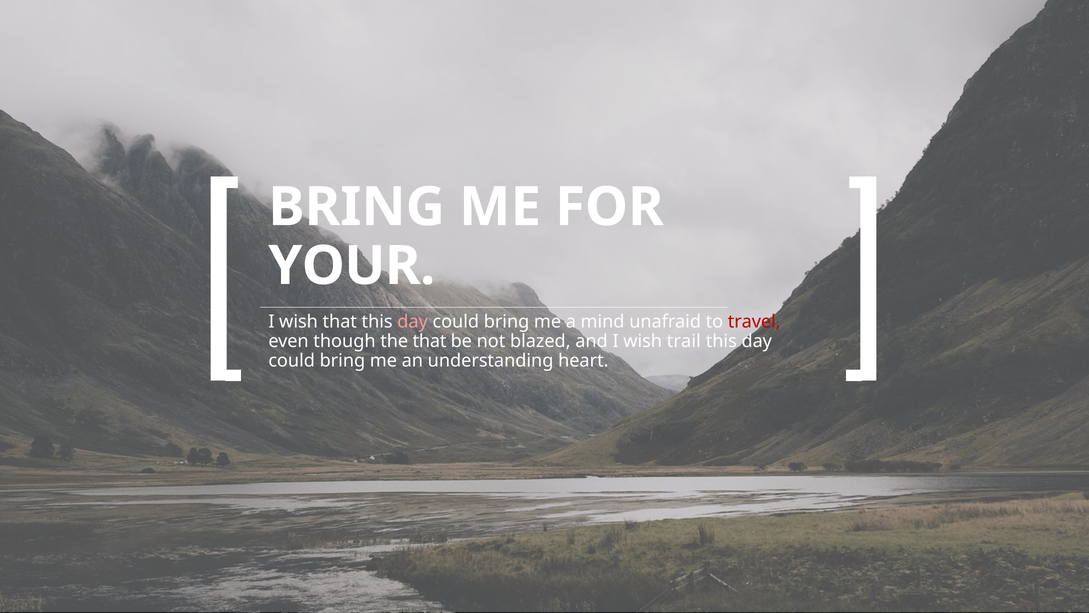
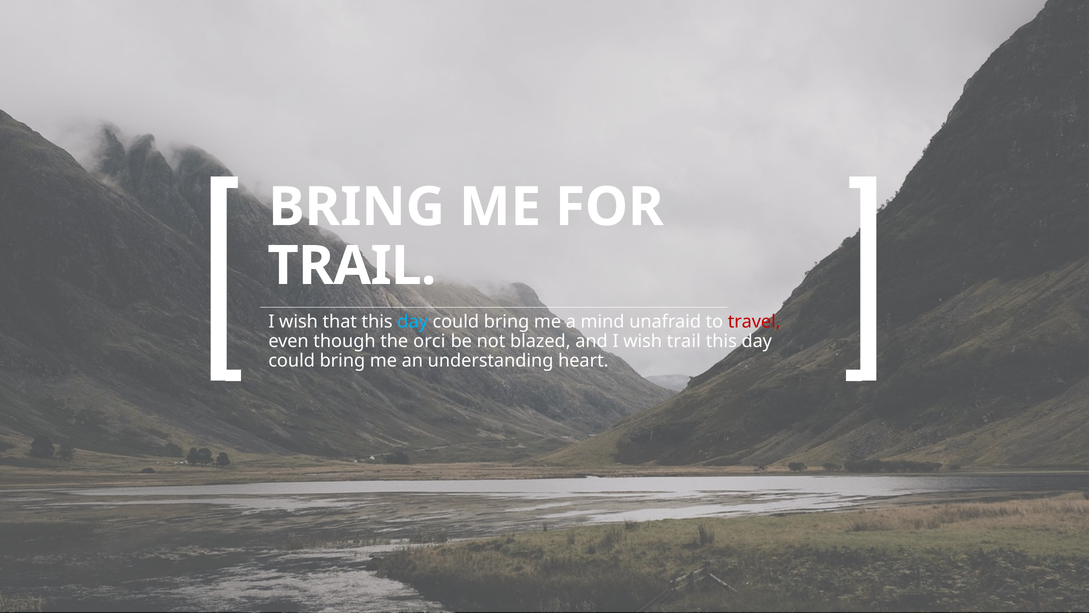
YOUR: YOUR -> TRAIL (352, 266)
day colour: pink -> light blue (413, 322)
the that: that -> orci (429, 341)
